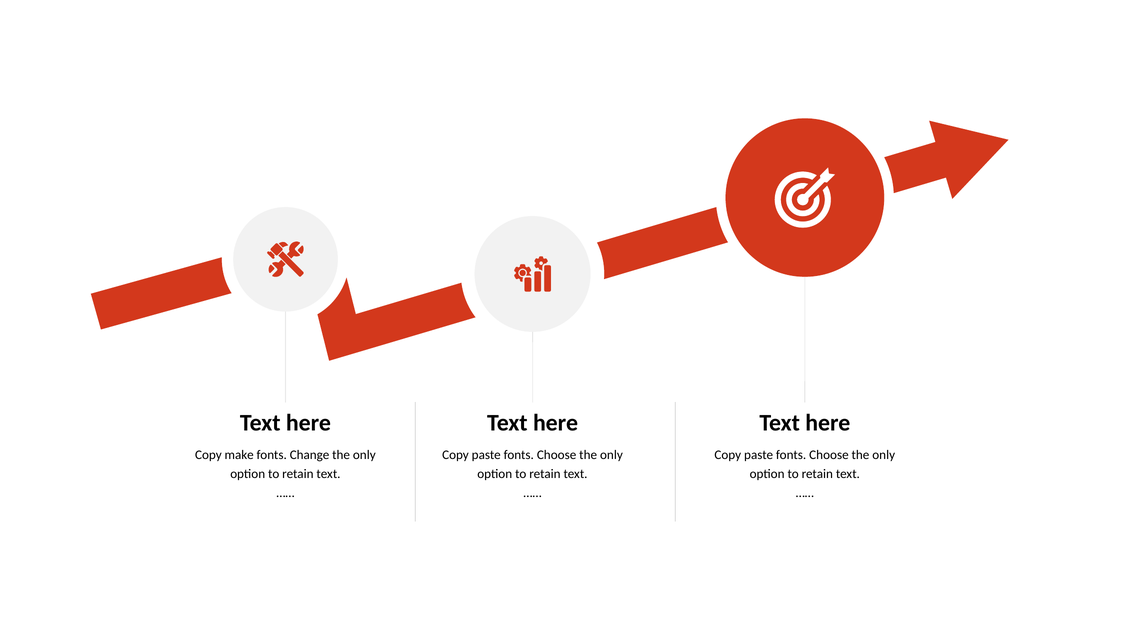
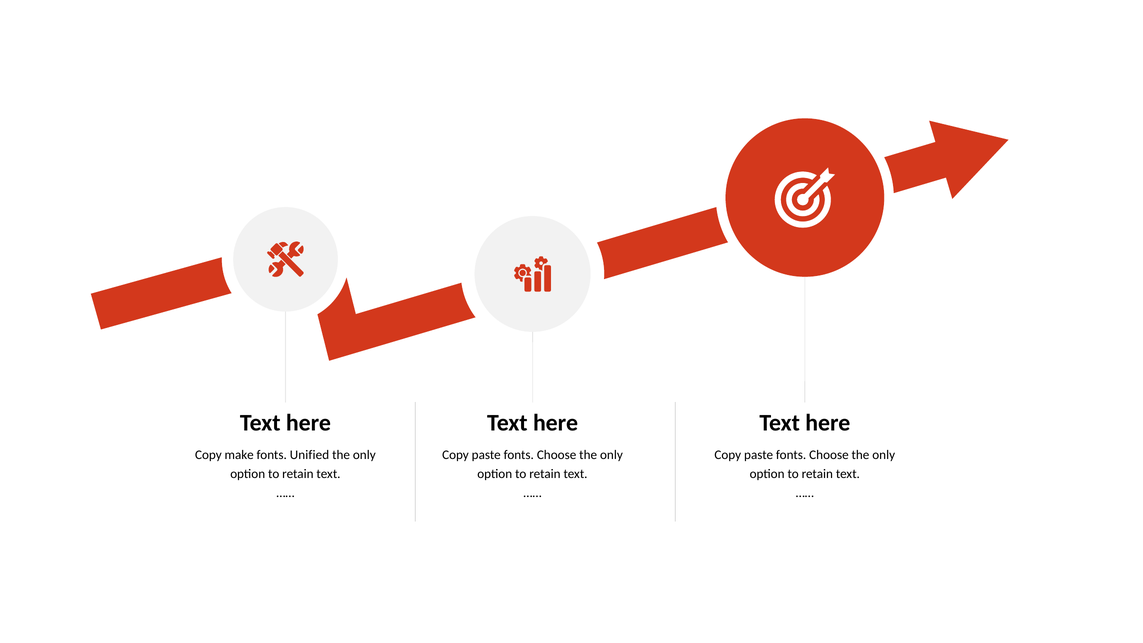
Change: Change -> Unified (309, 455)
